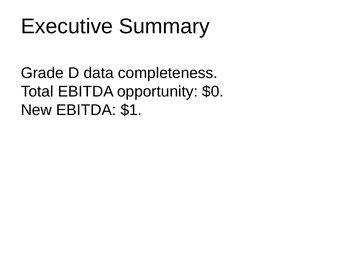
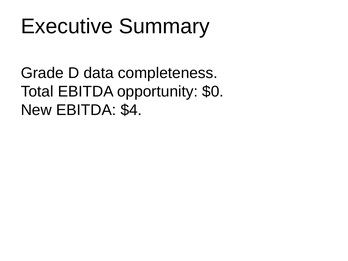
$1: $1 -> $4 (131, 110)
